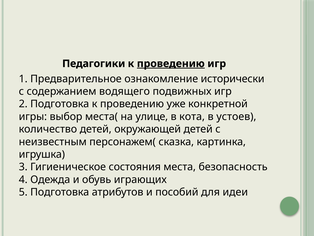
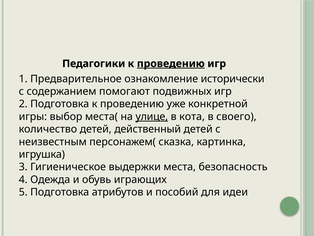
водящего: водящего -> помогают (124, 91)
улице underline: none -> present (152, 116)
устоев: устоев -> своего (236, 116)
окружающей: окружающей -> действенный (148, 129)
состояния: состояния -> выдержки (135, 167)
